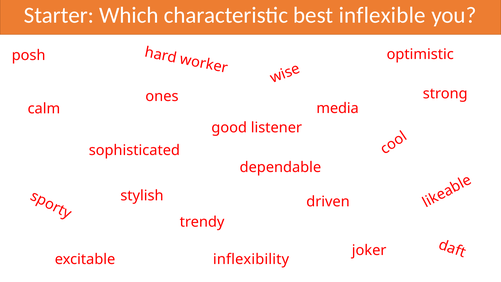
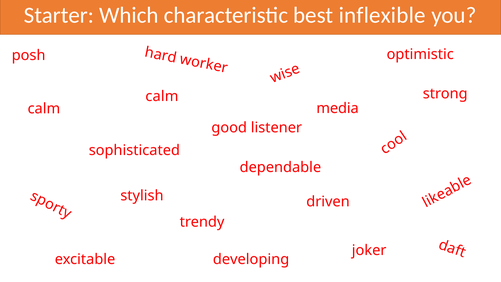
ones: ones -> calm (162, 96)
inflexibility: inflexibility -> developing (251, 259)
